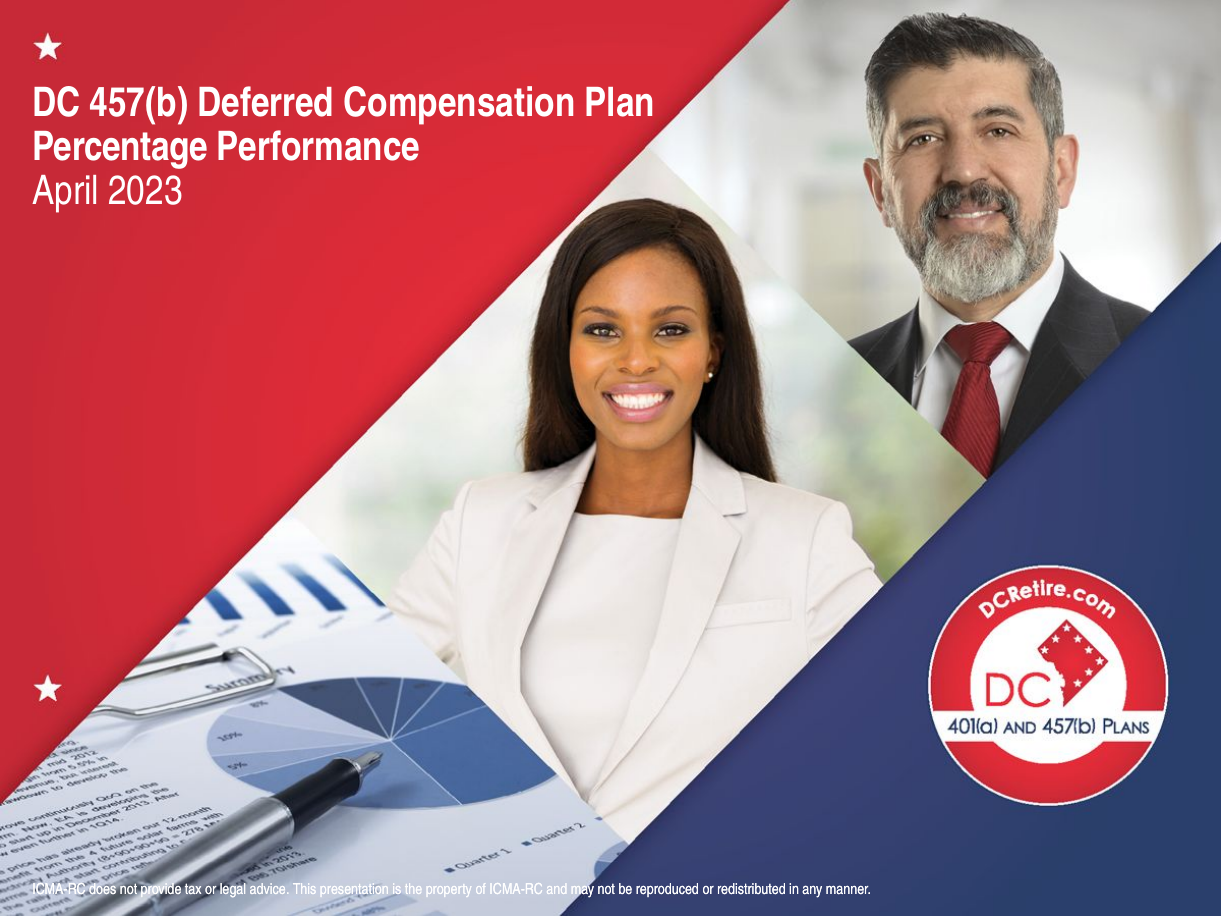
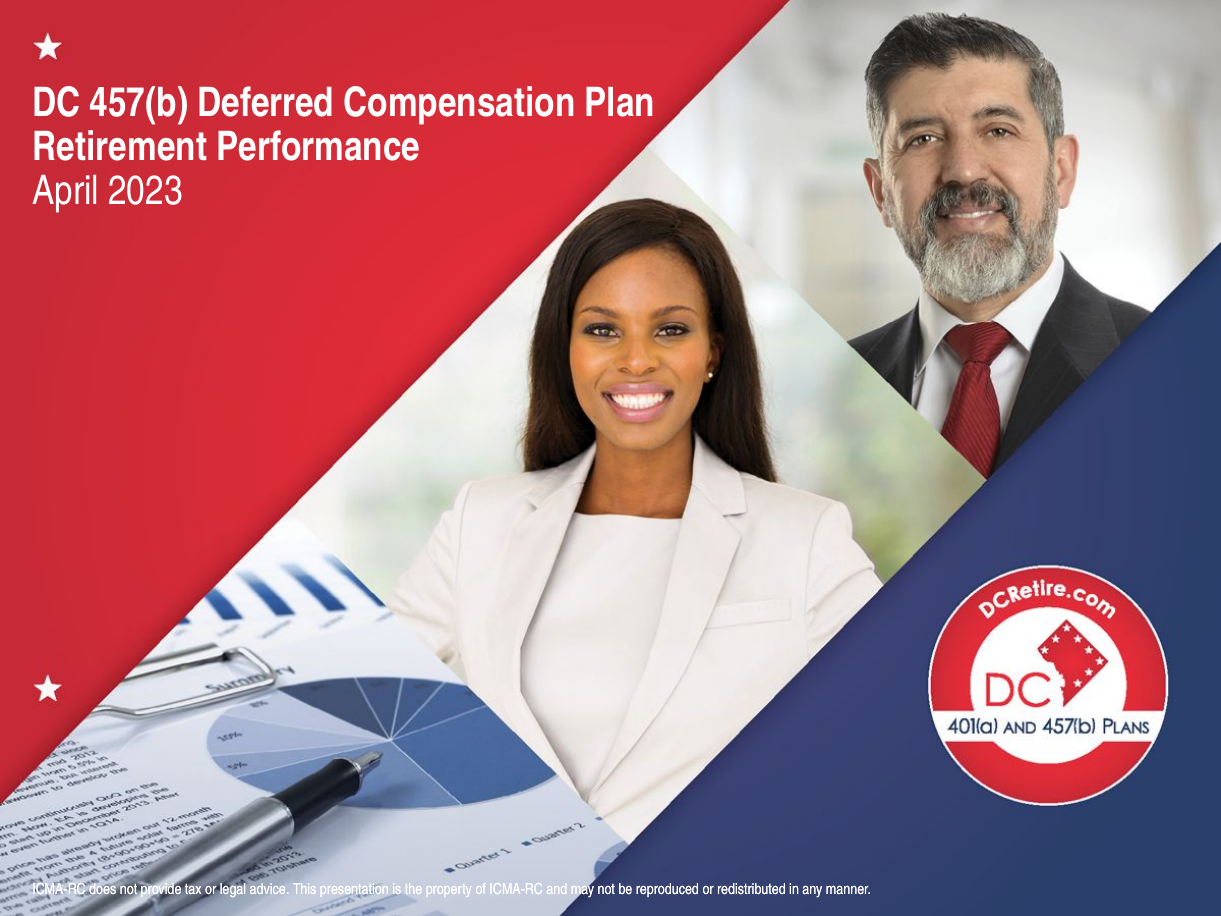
Percentage: Percentage -> Retirement (120, 147)
